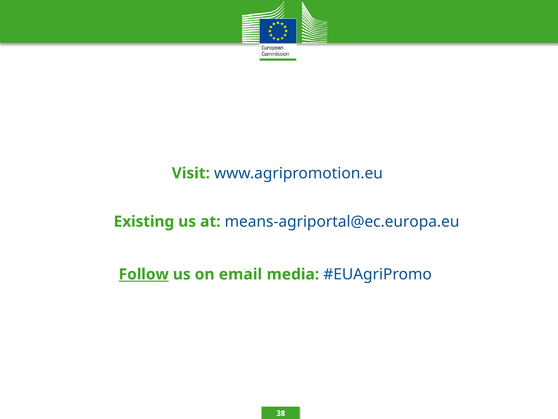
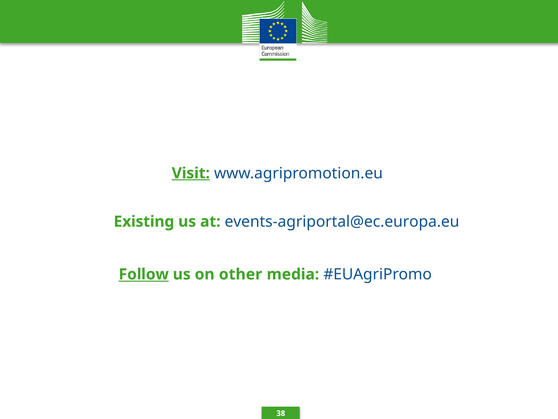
Visit underline: none -> present (191, 173)
means-agriportal@ec.europa.eu: means-agriportal@ec.europa.eu -> events-agriportal@ec.europa.eu (342, 221)
email: email -> other (241, 274)
